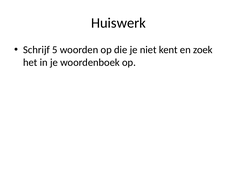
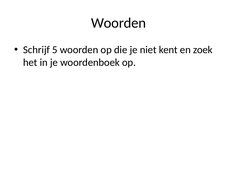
Huiswerk: Huiswerk -> Woorden (119, 23)
